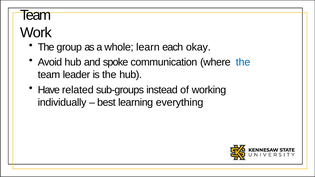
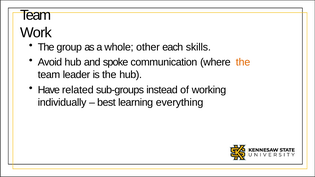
learn: learn -> other (148, 47)
okay: okay -> skills (198, 47)
the colour: blue -> orange (243, 62)
